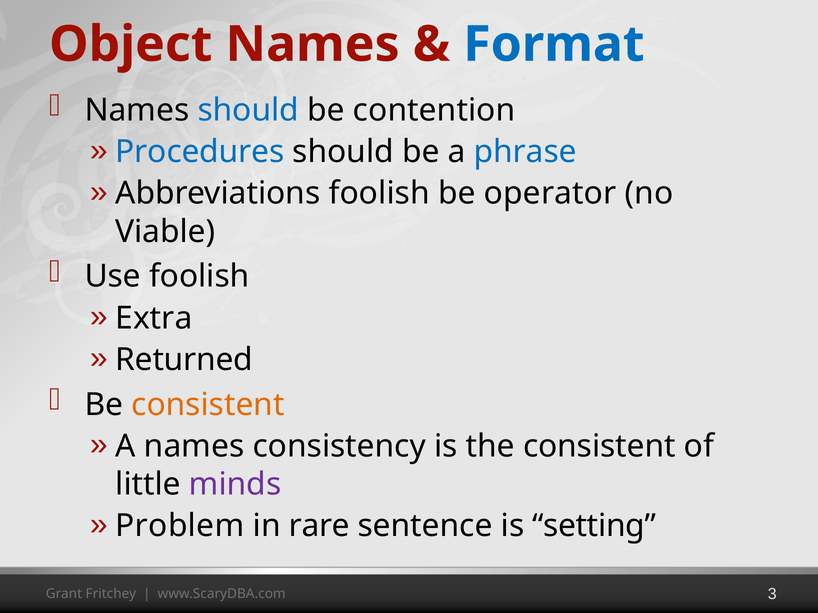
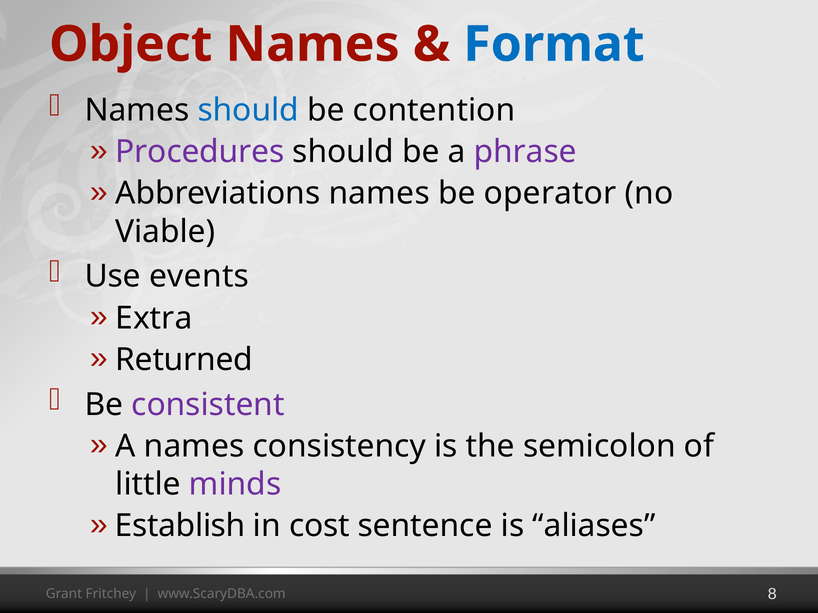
Procedures colour: blue -> purple (200, 152)
phrase colour: blue -> purple (525, 152)
Abbreviations foolish: foolish -> names (379, 194)
Use foolish: foolish -> events (199, 277)
consistent colour: orange -> purple (208, 405)
the consistent: consistent -> semicolon (599, 447)
Problem: Problem -> Establish (180, 526)
rare: rare -> cost (319, 526)
setting: setting -> aliases (594, 526)
3: 3 -> 8 (772, 595)
